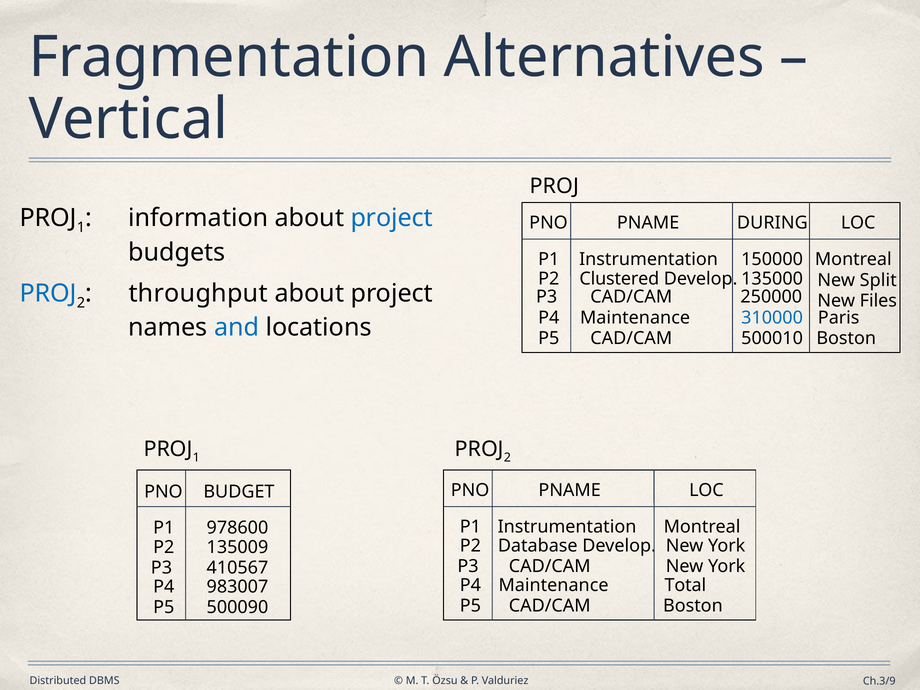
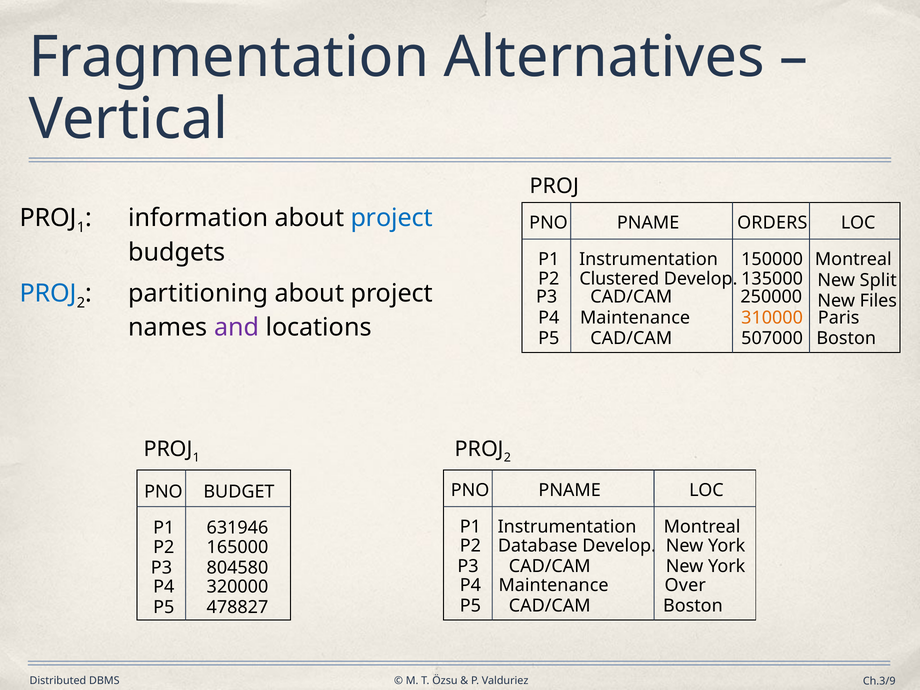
DURING: DURING -> ORDERS (772, 223)
throughput: throughput -> partitioning (198, 293)
310000 colour: blue -> orange (772, 318)
and colour: blue -> purple (237, 328)
500010: 500010 -> 507000 (772, 338)
978600: 978600 -> 631946 (237, 528)
135009: 135009 -> 165000 (237, 547)
410567: 410567 -> 804580 (237, 568)
Total: Total -> Over (685, 585)
983007: 983007 -> 320000 (237, 587)
500090: 500090 -> 478827 (237, 607)
